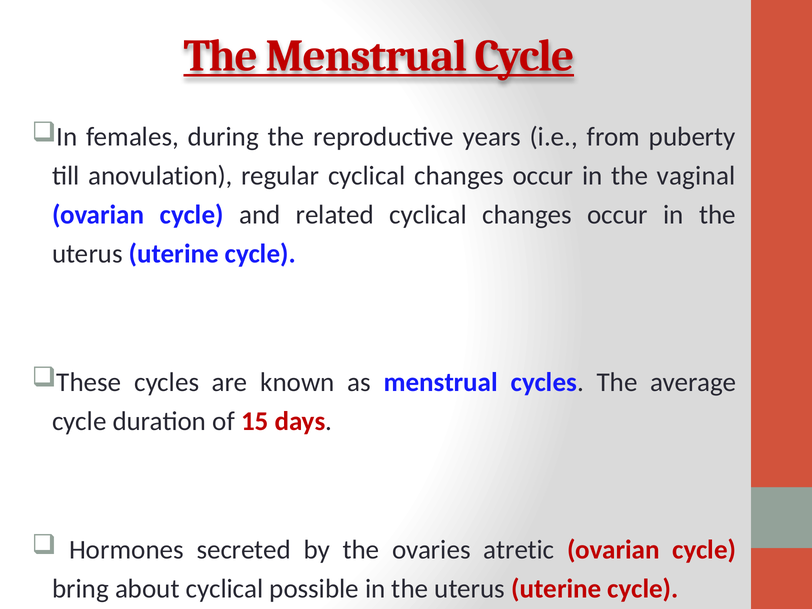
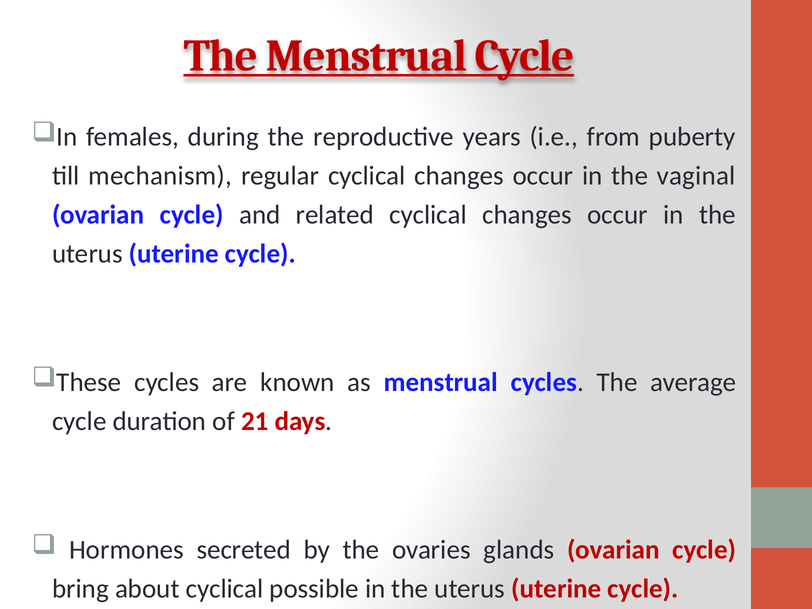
anovulation: anovulation -> mechanism (160, 176)
15: 15 -> 21 (255, 421)
atretic: atretic -> glands (519, 550)
